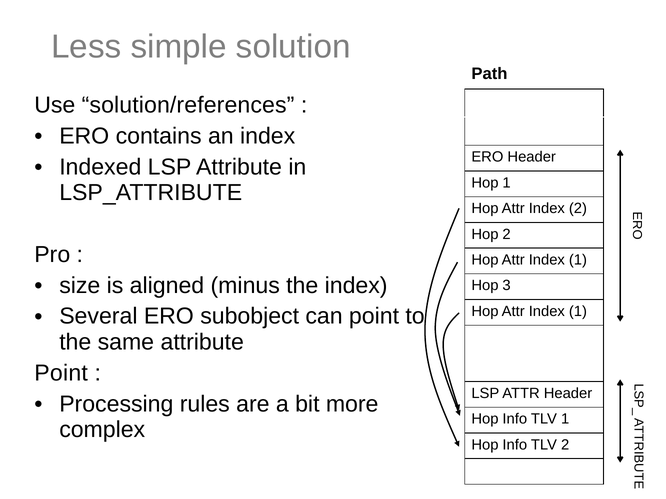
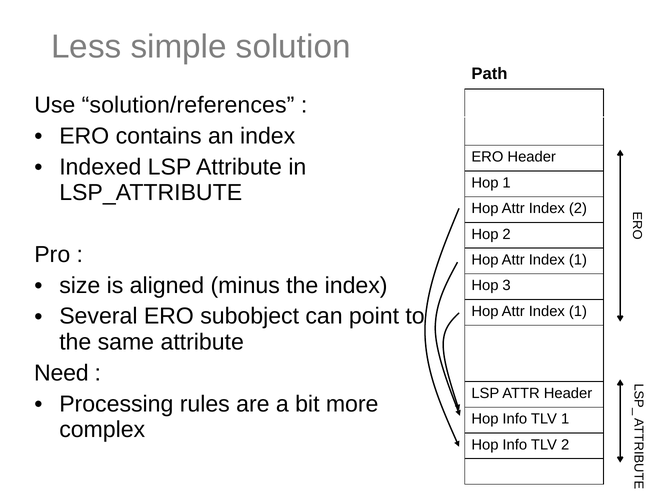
Point: Point -> Need (61, 373)
